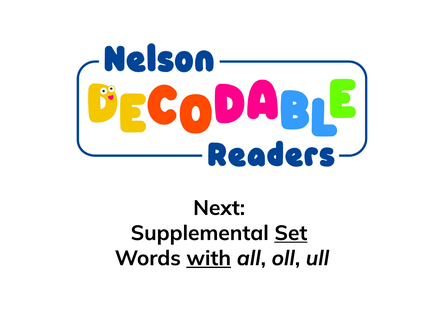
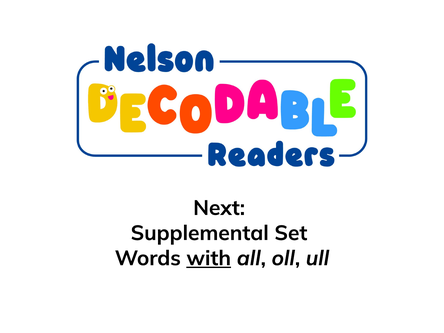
Set underline: present -> none (291, 233)
